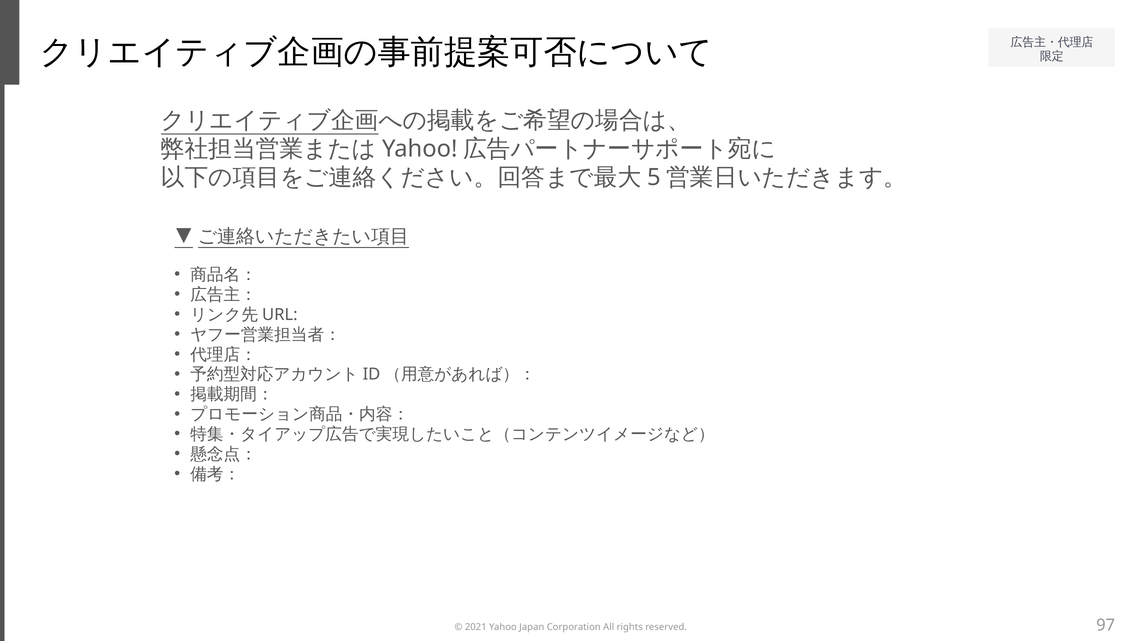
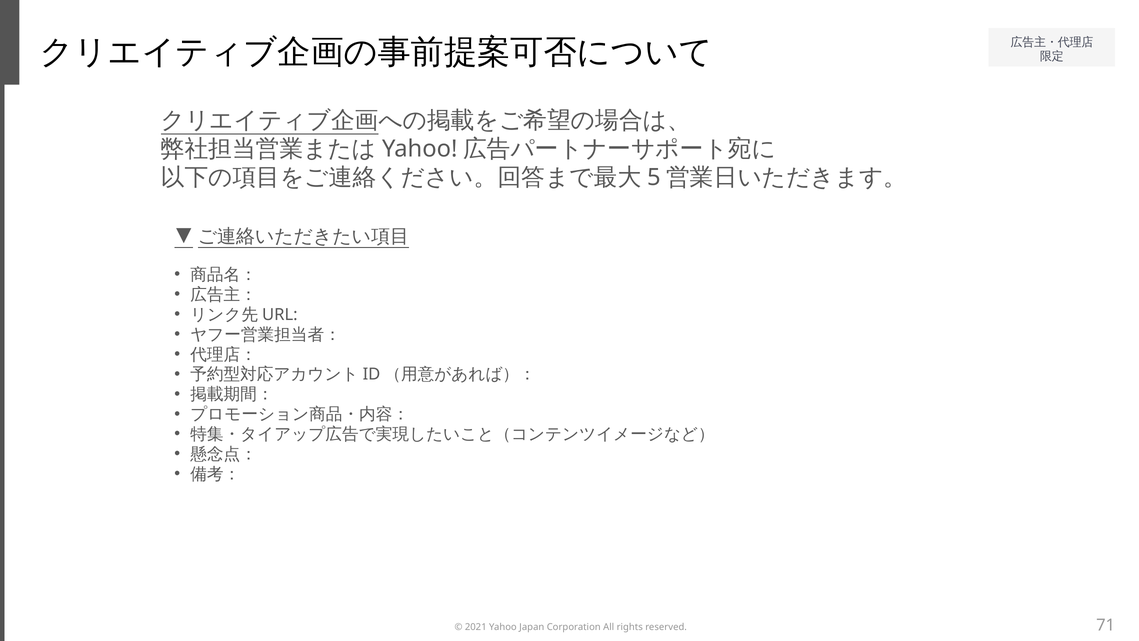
97: 97 -> 71 (1106, 625)
